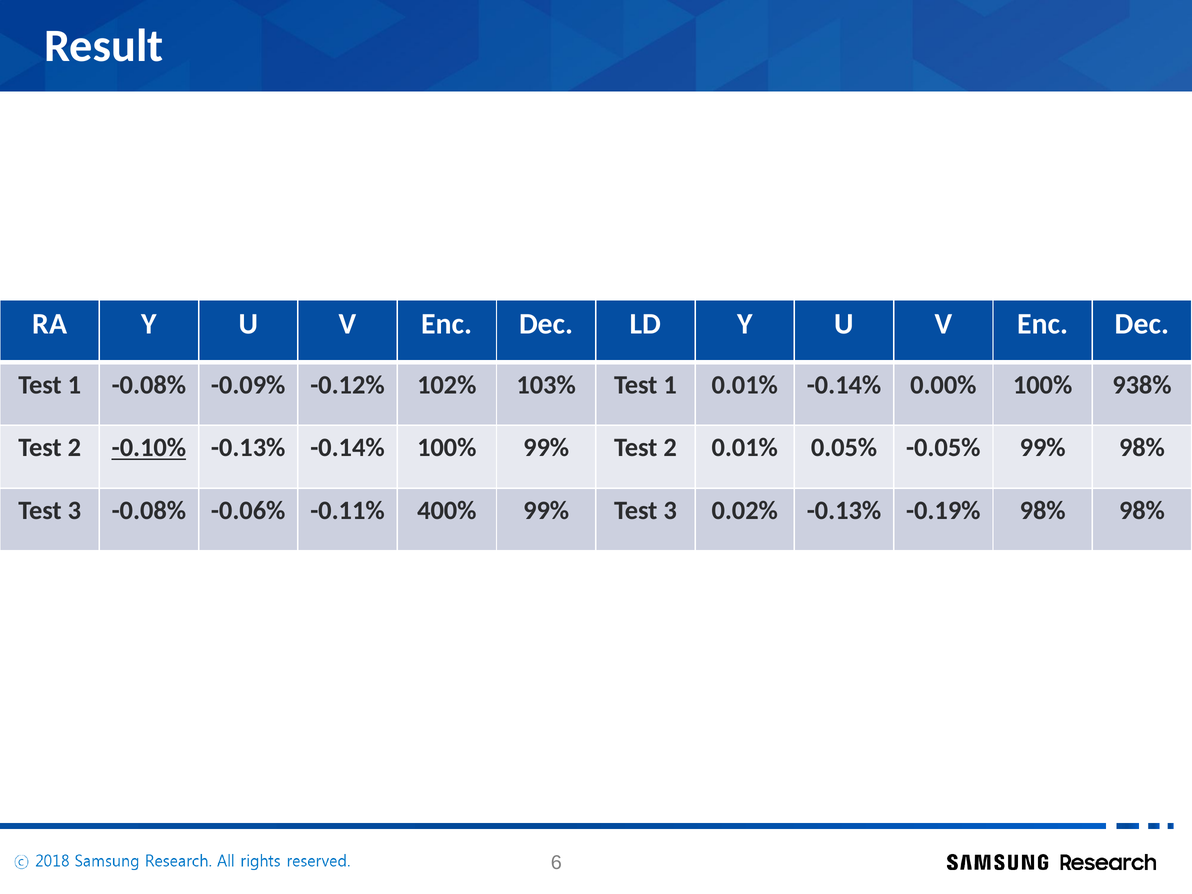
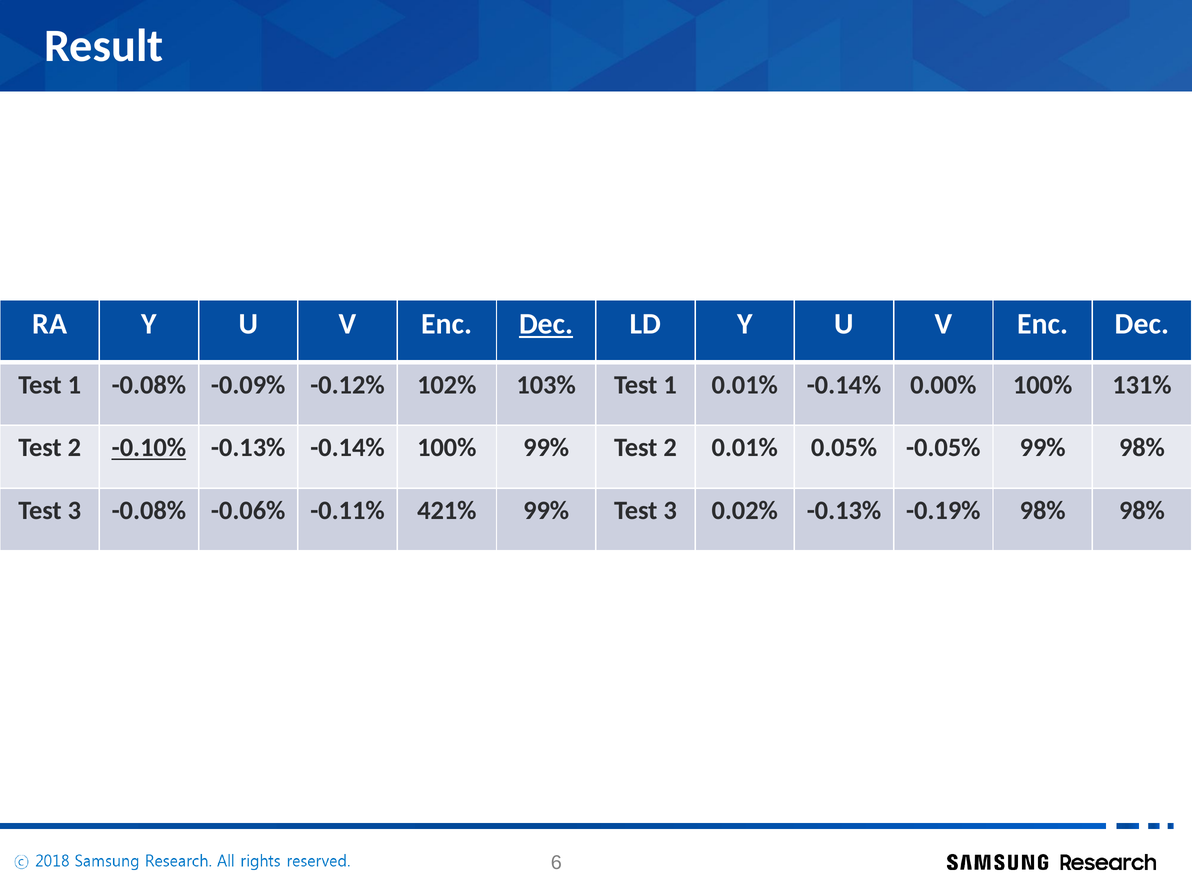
Dec underline: none -> present (546, 324)
938%: 938% -> 131% (1142, 385)
400%: 400% -> 421% (447, 511)
